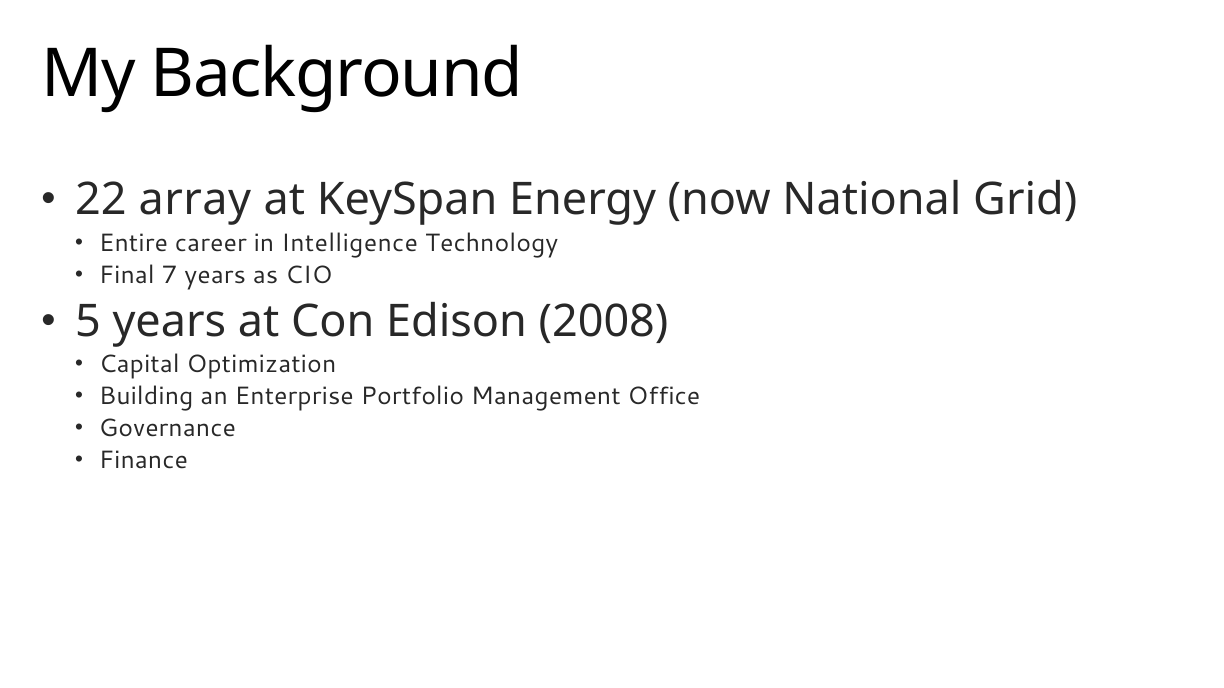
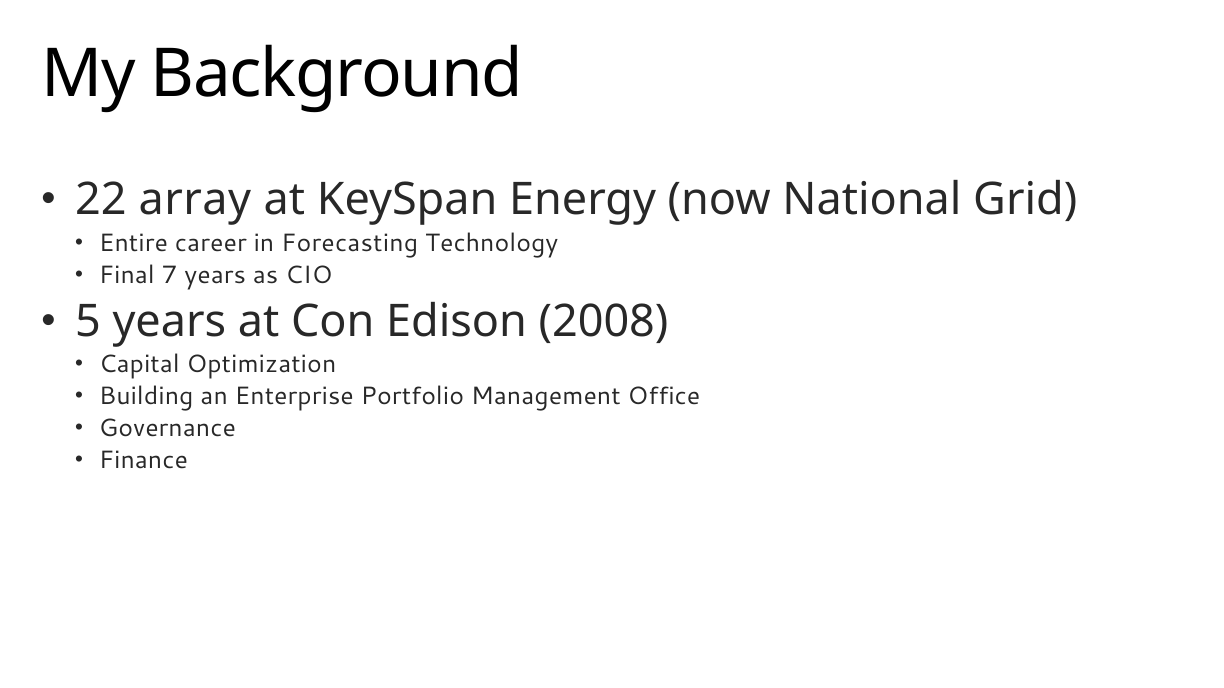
Intelligence: Intelligence -> Forecasting (350, 243)
